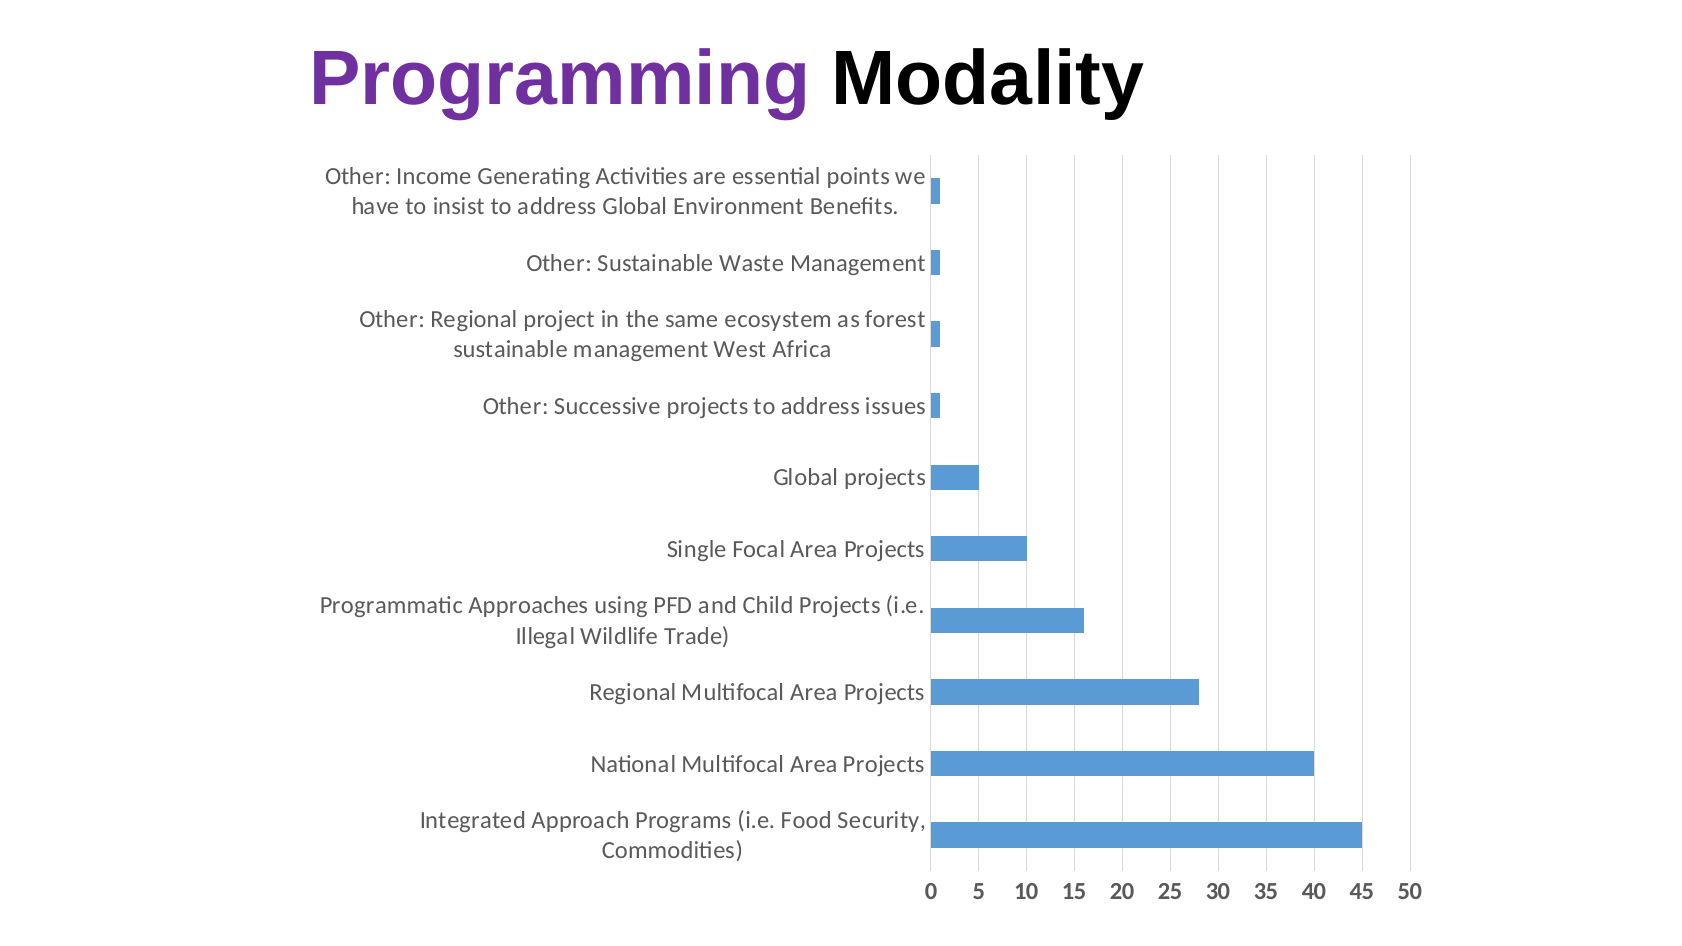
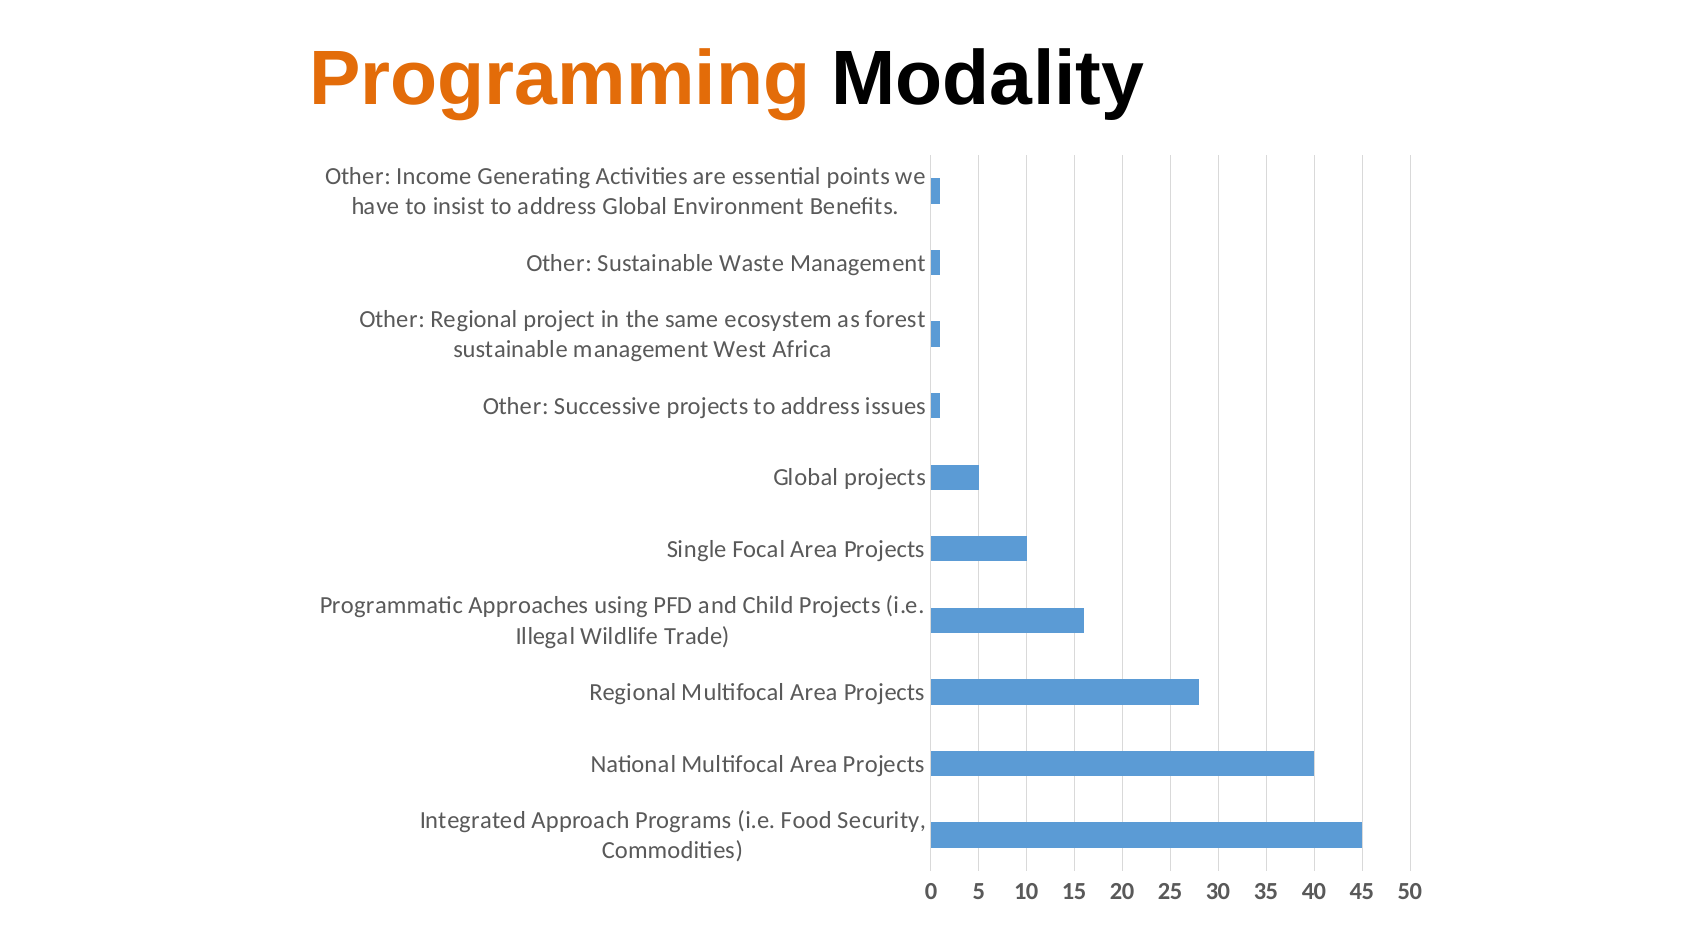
Programming colour: purple -> orange (560, 79)
